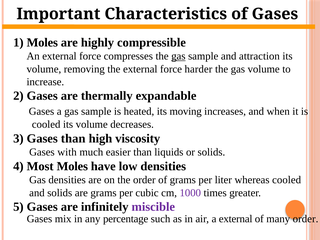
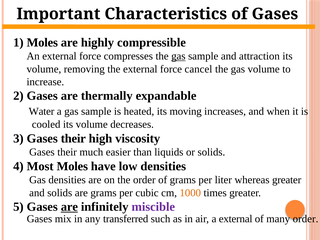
harder: harder -> cancel (198, 69)
Gases: Gases -> Water (42, 111)
3 Gases than: than -> their (73, 138)
with: with -> their (67, 152)
whereas cooled: cooled -> greater (287, 180)
1000 colour: purple -> orange (190, 193)
are underline: none -> present (69, 207)
percentage: percentage -> transferred (126, 219)
